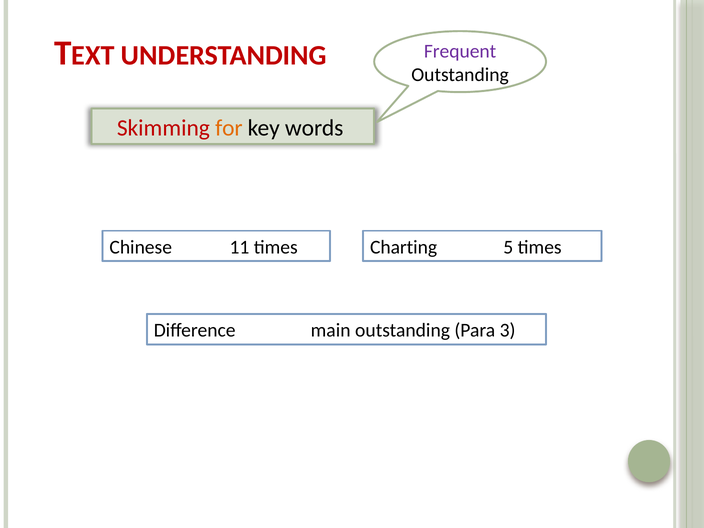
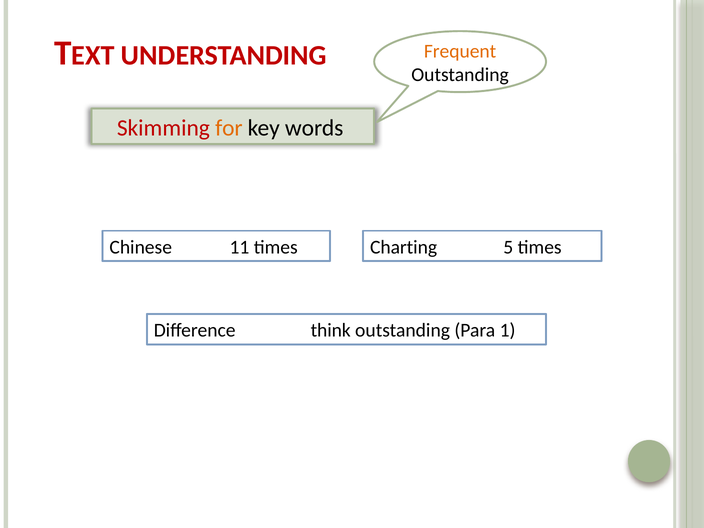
Frequent colour: purple -> orange (460, 51)
main: main -> think (331, 330)
3: 3 -> 1 (508, 330)
